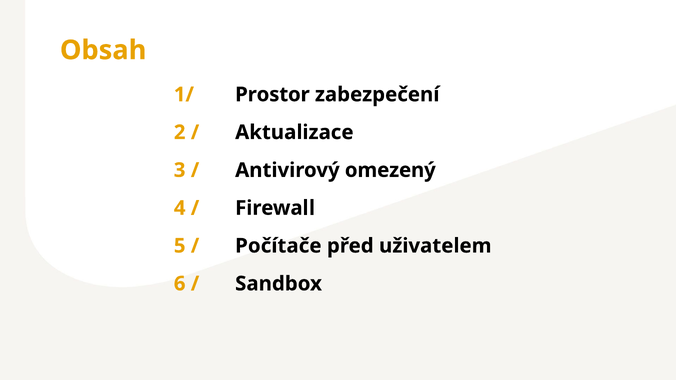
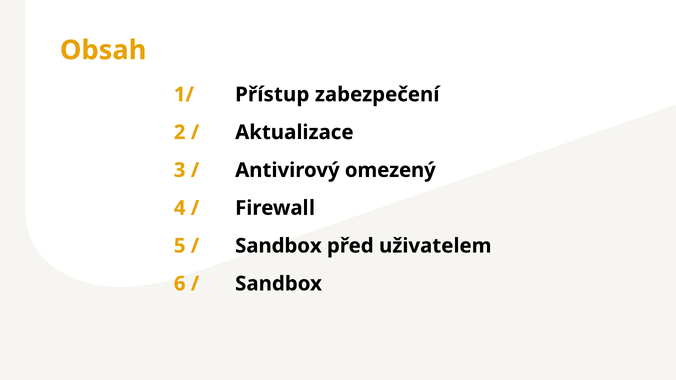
Prostor: Prostor -> Přístup (272, 95)
Počítače: Počítače -> Sandbox (278, 246)
